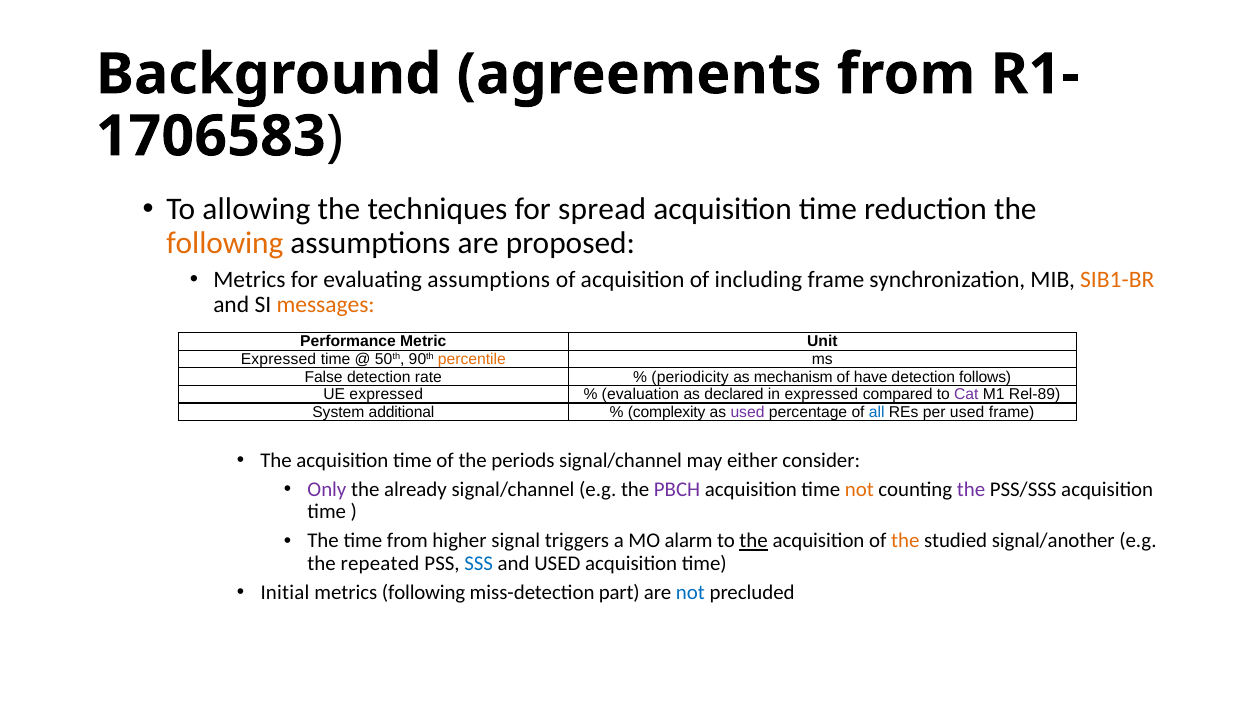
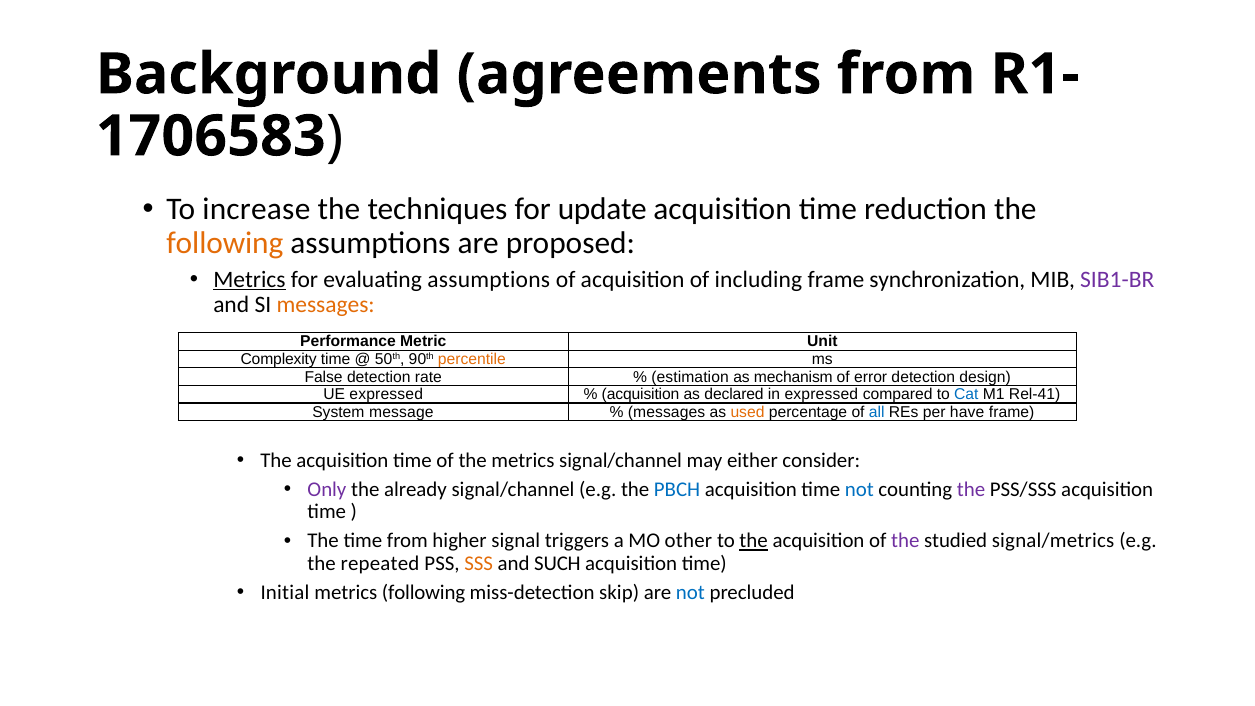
allowing: allowing -> increase (256, 209)
spread: spread -> update (602, 209)
Metrics underline: none -> present (249, 279)
SIB1-BR colour: orange -> purple (1117, 279)
Expressed: Expressed -> Complexity (279, 359)
periodicity: periodicity -> estimation (690, 377)
have: have -> error (871, 377)
follows: follows -> design (985, 377)
evaluation: evaluation -> acquisition (641, 394)
Cat colour: purple -> blue (966, 394)
Rel-89: Rel-89 -> Rel-41 (1035, 394)
additional: additional -> message (401, 412)
complexity: complexity -> messages (667, 412)
used colour: purple -> orange (748, 412)
per used: used -> have (967, 412)
the periods: periods -> metrics (523, 460)
PBCH colour: purple -> blue (677, 489)
not colour: orange -> blue (859, 489)
alarm: alarm -> other (688, 541)
the colour: orange -> purple (905, 541)
signal/another: signal/another -> signal/metrics (1053, 541)
SSS colour: blue -> orange (479, 564)
and USED: USED -> SUCH (557, 564)
part: part -> skip (619, 593)
